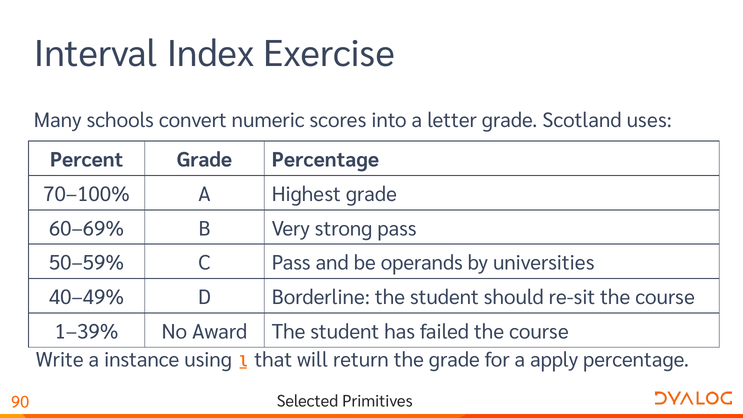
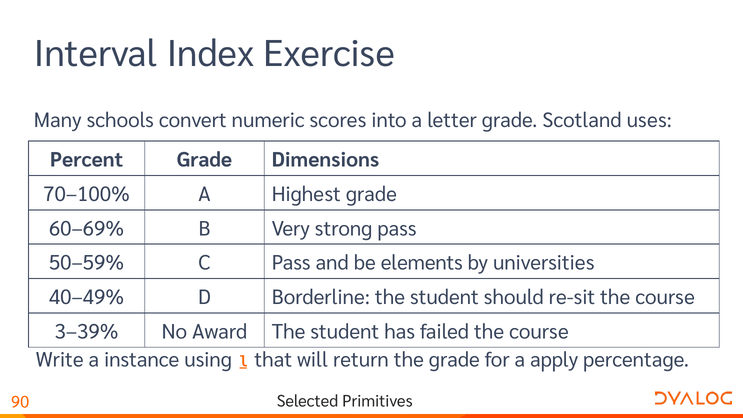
Grade Percentage: Percentage -> Dimensions (325, 160)
operands: operands -> elements (422, 263)
1–39%: 1–39% -> 3–39% (87, 332)
